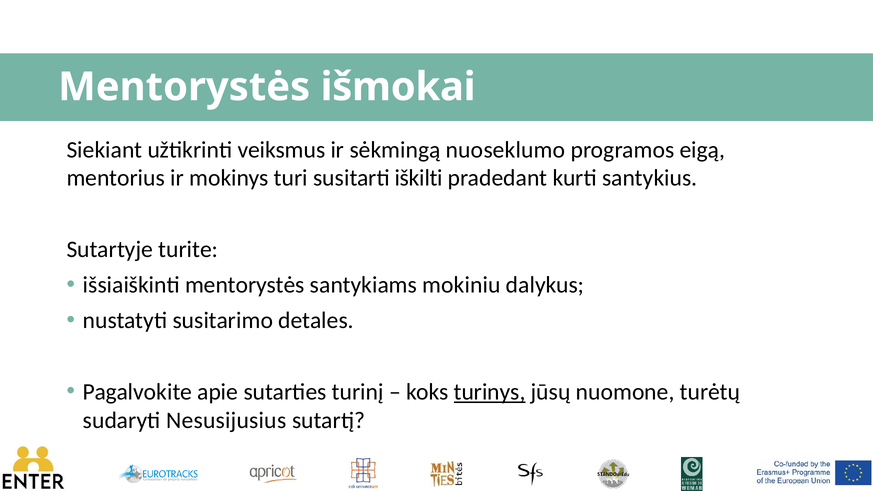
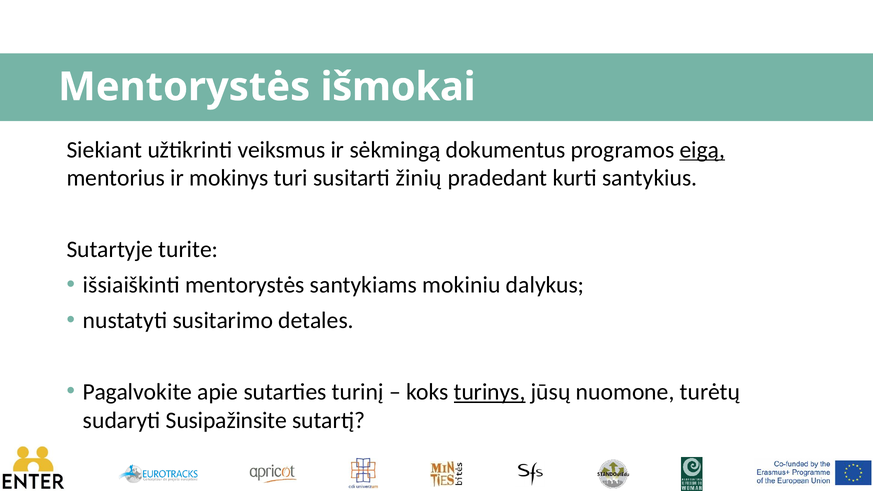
nuoseklumo: nuoseklumo -> dokumentus (506, 150)
eigą underline: none -> present (702, 150)
iškilti: iškilti -> žinių (419, 178)
Nesusijusius: Nesusijusius -> Susipažinsite (226, 420)
